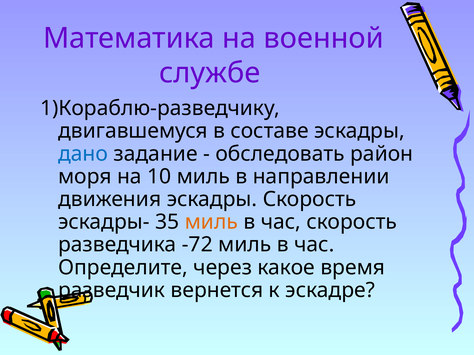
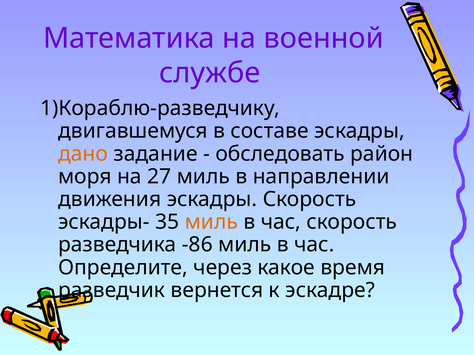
дано colour: blue -> orange (83, 154)
10: 10 -> 27 (159, 177)
-72: -72 -> -86 (197, 245)
